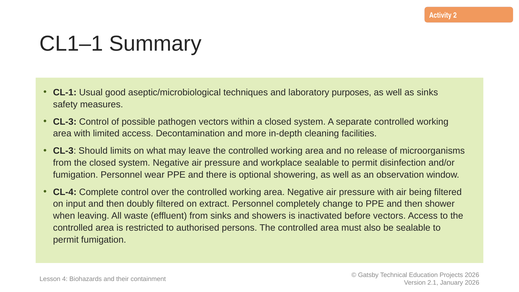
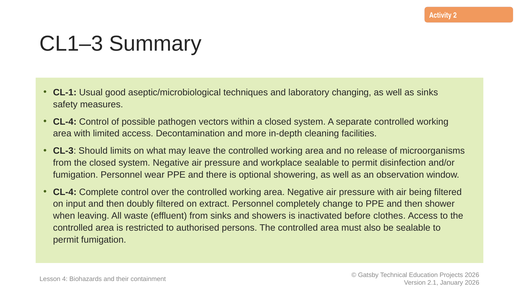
CL1–1: CL1–1 -> CL1–3 (71, 44)
purposes: purposes -> changing (352, 92)
CL-3: CL-3 -> CL-4 (65, 122)
before vectors: vectors -> clothes (389, 216)
